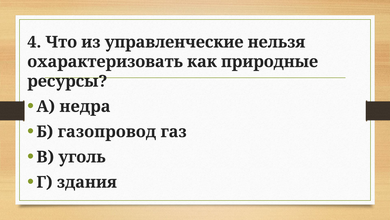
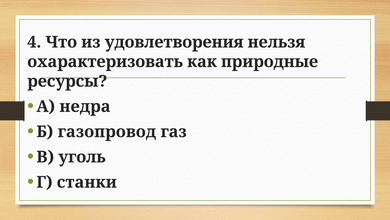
управленческие: управленческие -> удовлетворения (174, 42)
здания: здания -> станки (87, 182)
